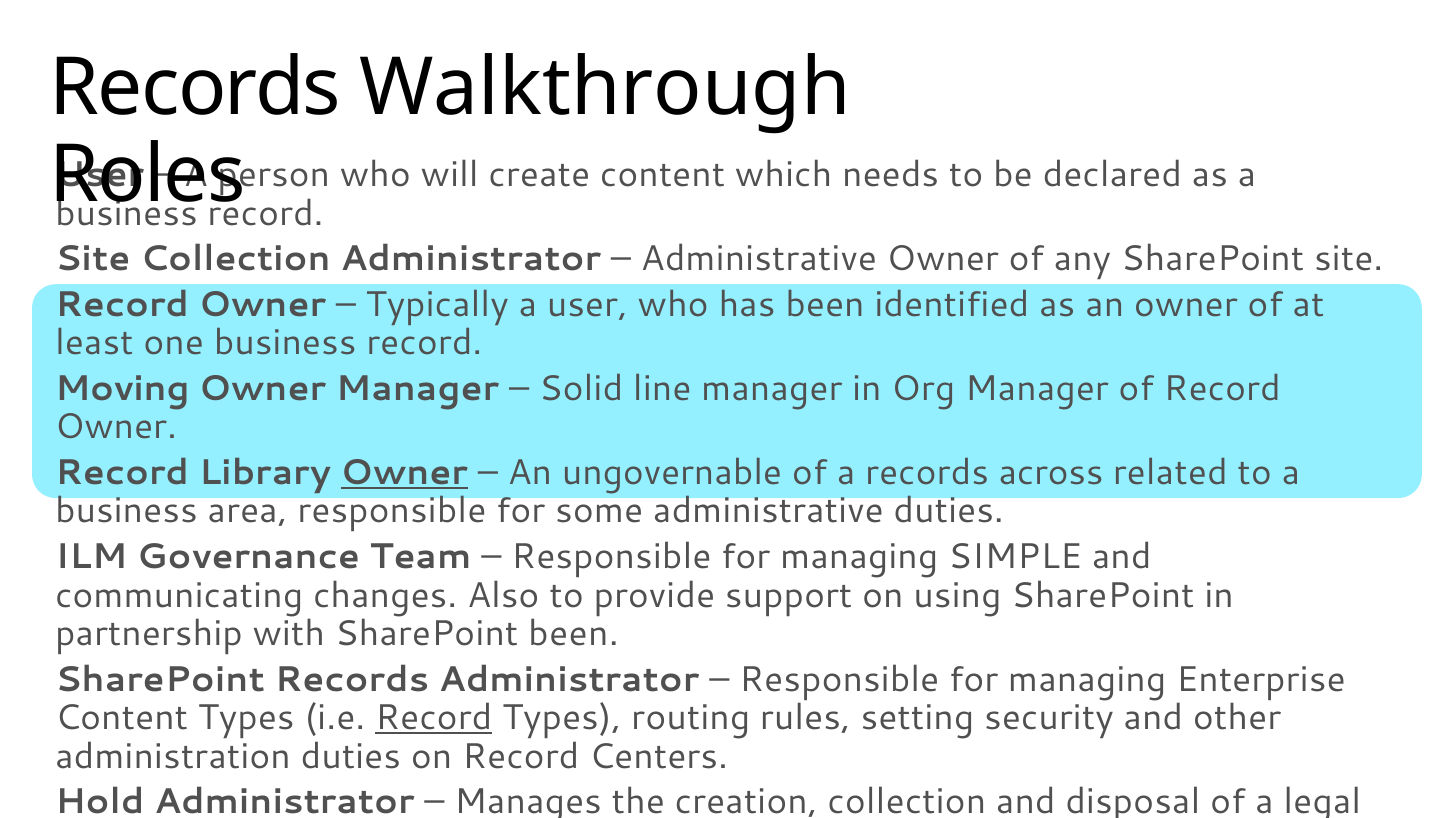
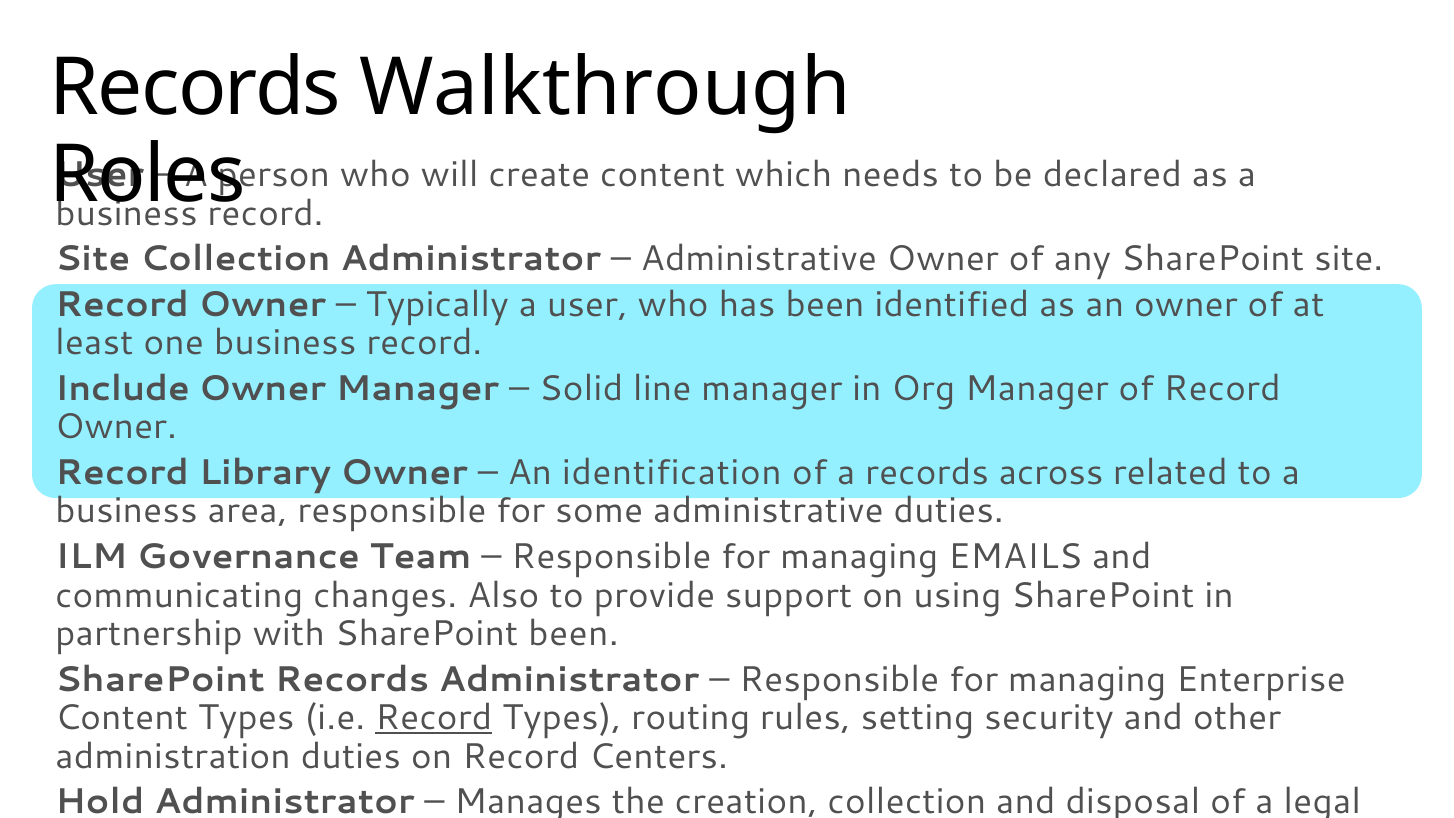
Moving: Moving -> Include (122, 389)
Owner underline: present -> none (404, 473)
ungovernable: ungovernable -> identification (672, 473)
SIMPLE: SIMPLE -> EMAILS (1015, 557)
